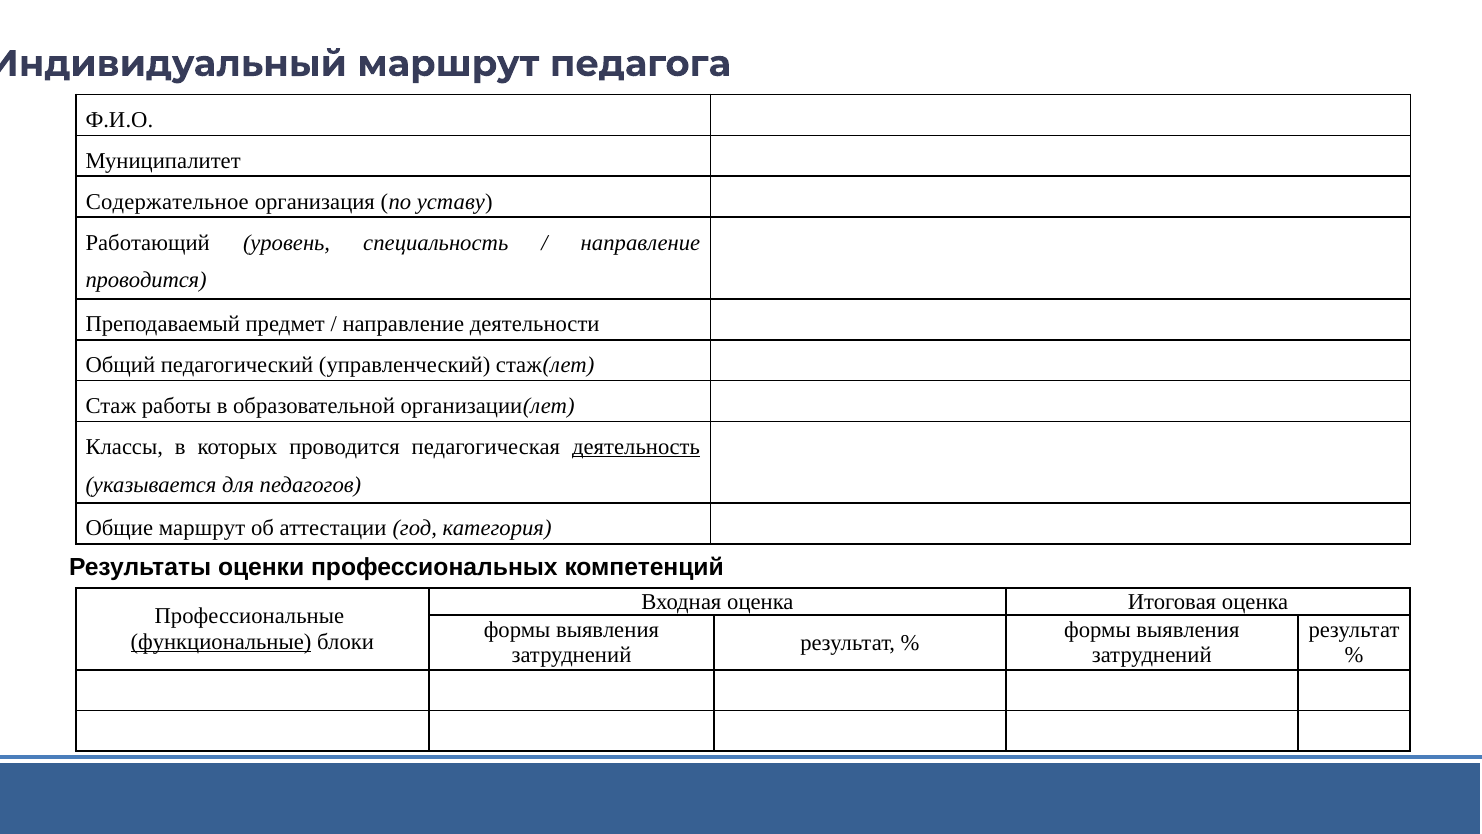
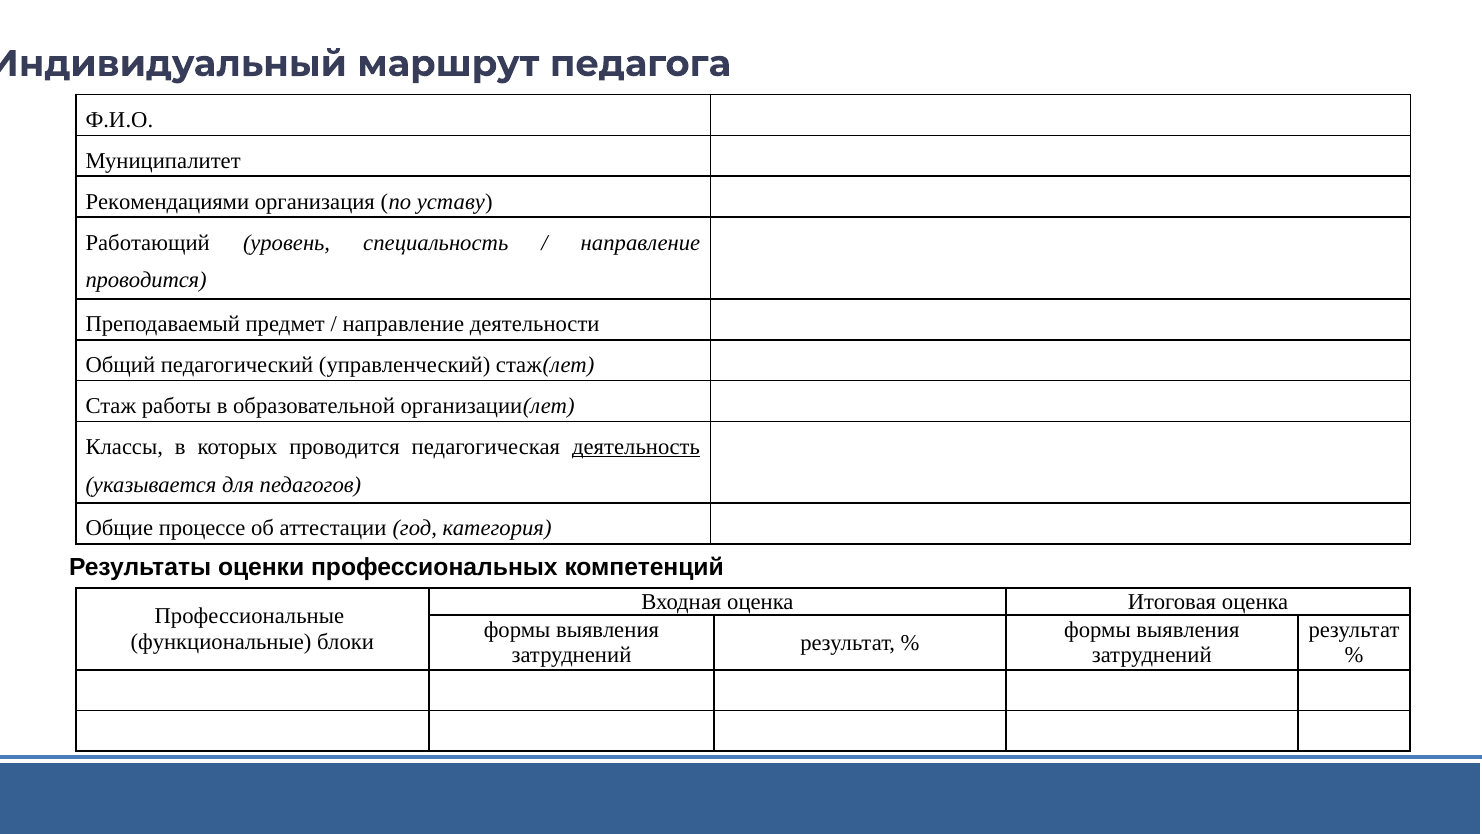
Содержательное: Содержательное -> Рекомендациями (167, 202)
Общие маршрут: маршрут -> процессе (202, 528)
функциональные underline: present -> none (221, 641)
